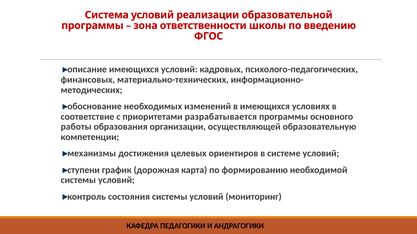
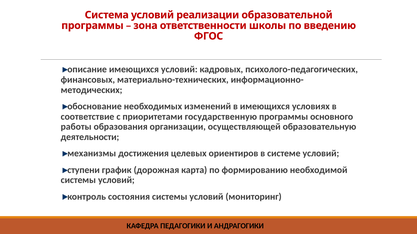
разрабатывается: разрабатывается -> государственную (221, 117)
компетенции: компетенции -> деятельности (90, 137)
